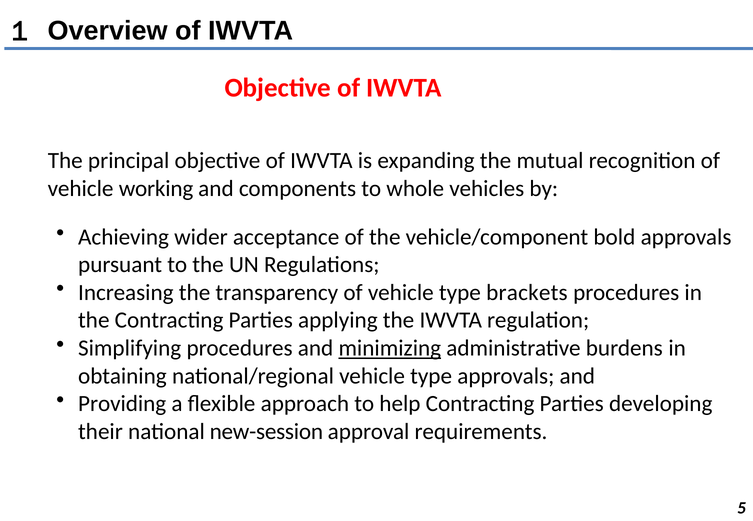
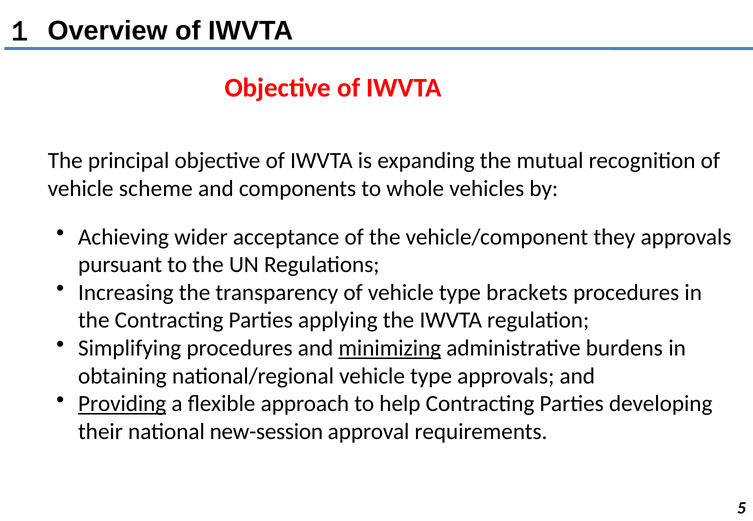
working: working -> scheme (156, 188)
bold: bold -> they (614, 237)
Providing underline: none -> present (122, 404)
